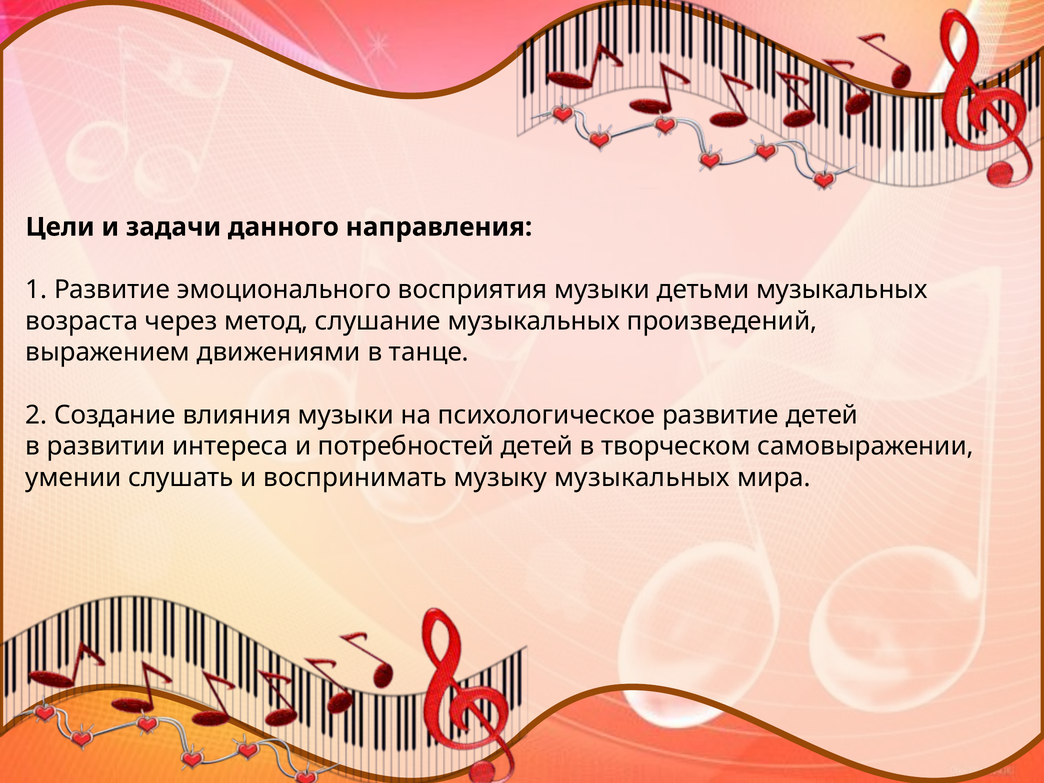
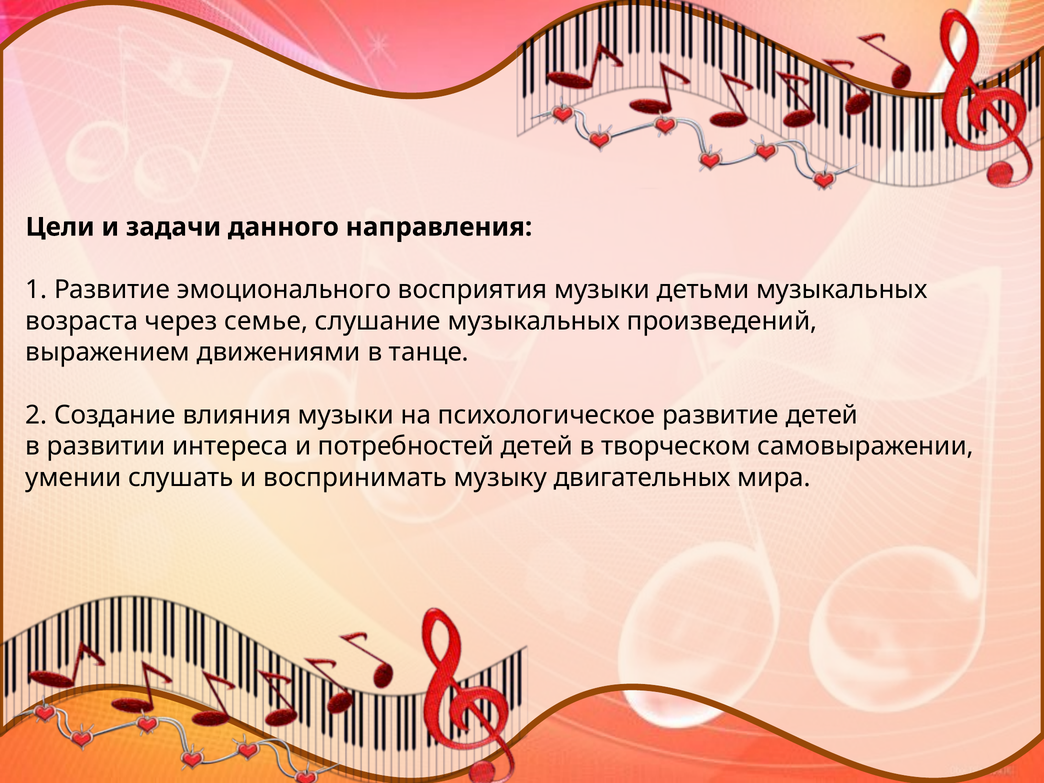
метод: метод -> семье (266, 321)
музыку музыкальных: музыкальных -> двигательных (642, 478)
